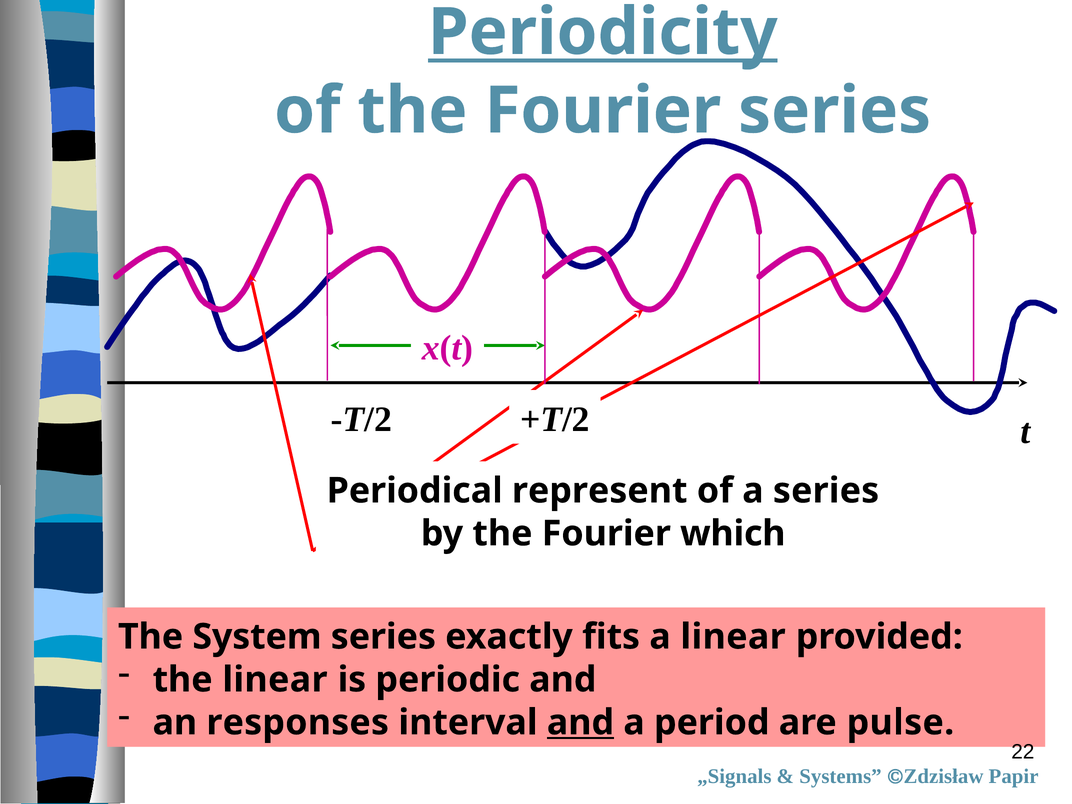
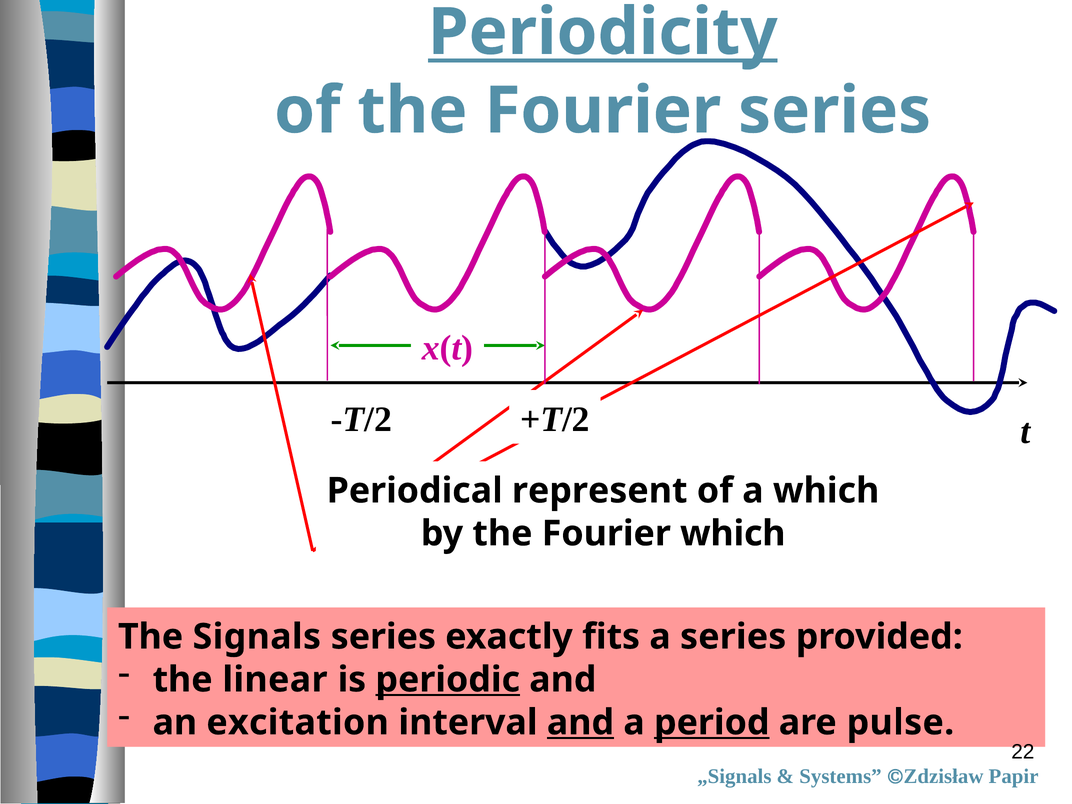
a series: series -> which (826, 491)
System: System -> Signals (257, 637)
a linear: linear -> series (733, 637)
periodic underline: none -> present (448, 680)
responses: responses -> excitation (298, 723)
period underline: none -> present (712, 723)
